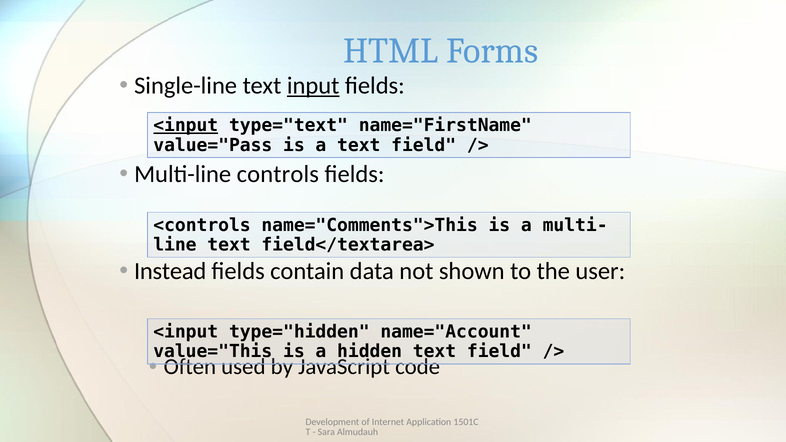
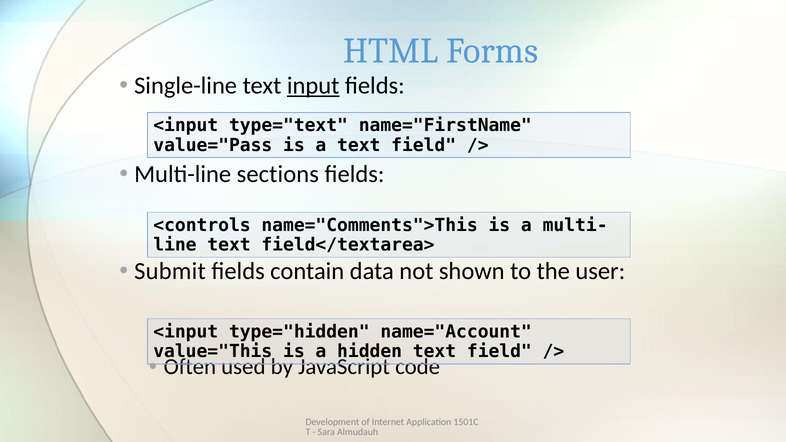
<input underline: present -> none (186, 126)
controls: controls -> sections (278, 174)
Instead: Instead -> Submit (170, 271)
